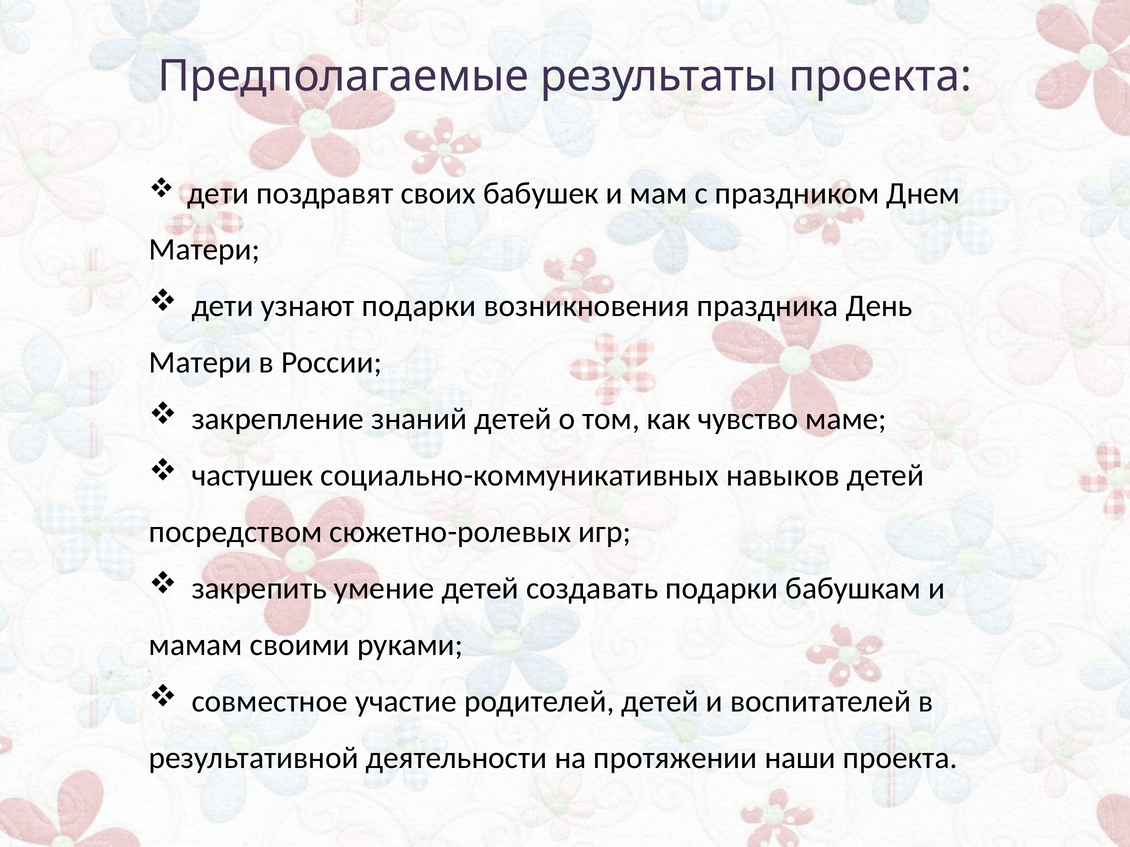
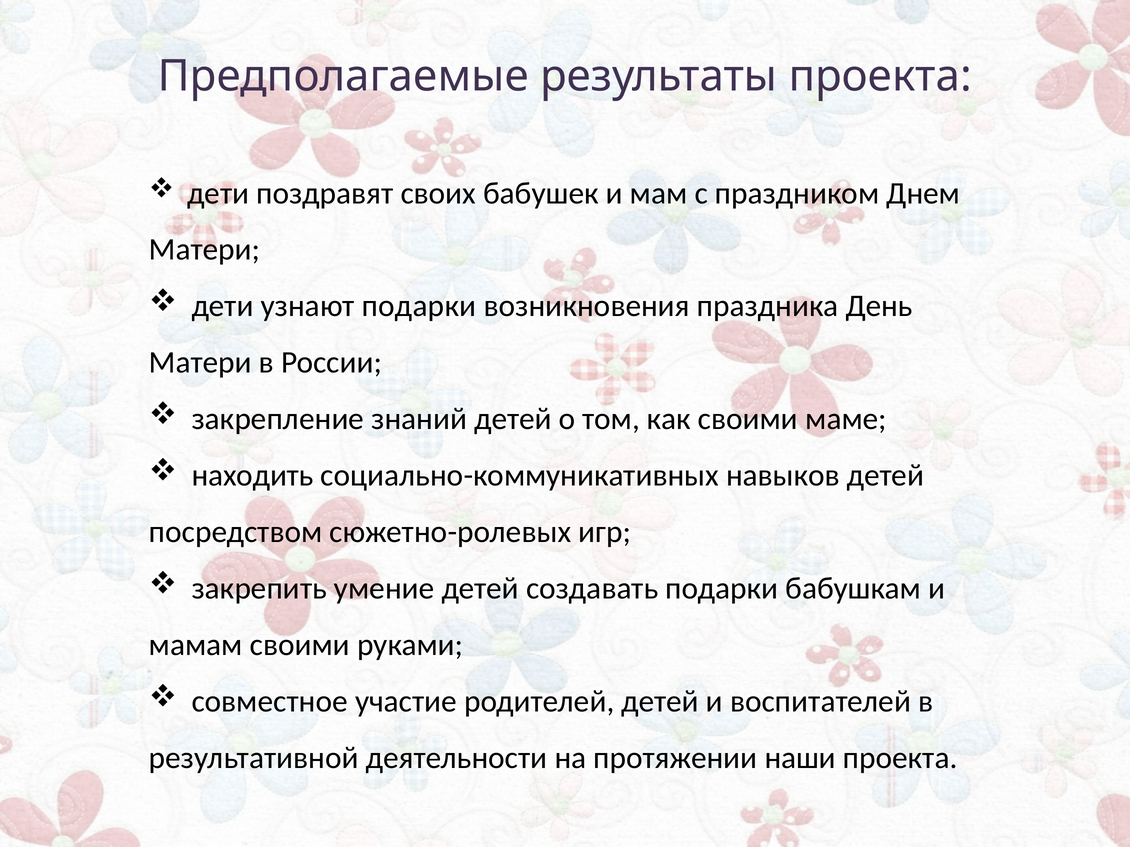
как чувство: чувство -> своими (748, 419)
частушек: частушек -> находить (253, 476)
